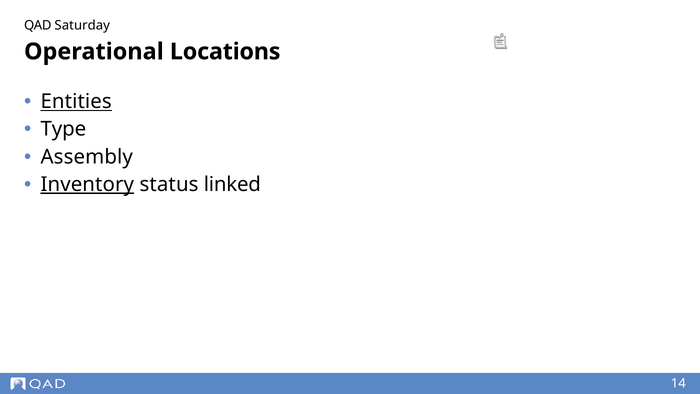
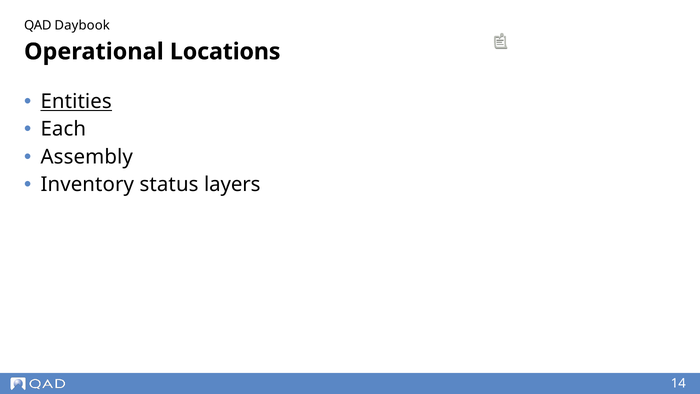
Saturday: Saturday -> Daybook (82, 25)
Type: Type -> Each (63, 129)
Inventory underline: present -> none (87, 184)
linked: linked -> layers (232, 184)
